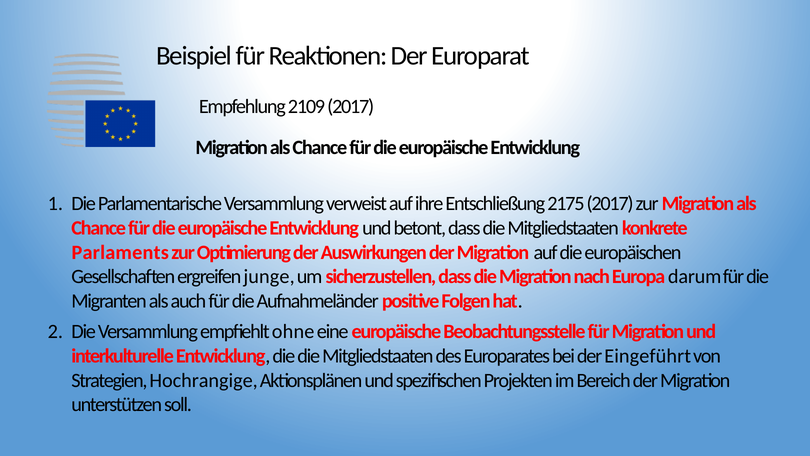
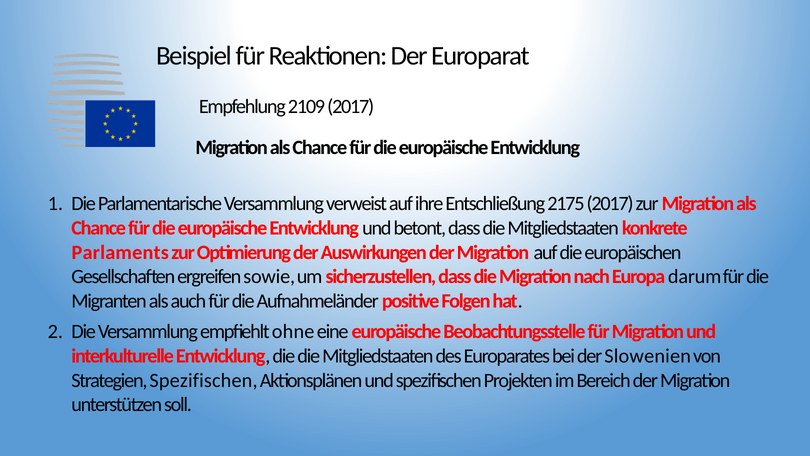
junge: junge -> sowie (269, 276)
Eingeführt: Eingeführt -> Slowenien (648, 356)
Strategien Hochrangige: Hochrangige -> Spezifischen (204, 380)
